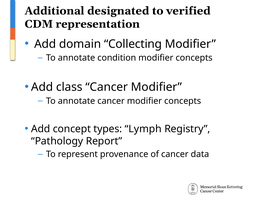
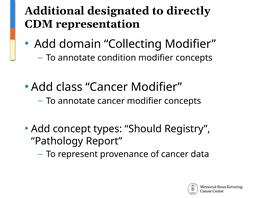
verified: verified -> directly (188, 11)
Lymph: Lymph -> Should (143, 128)
